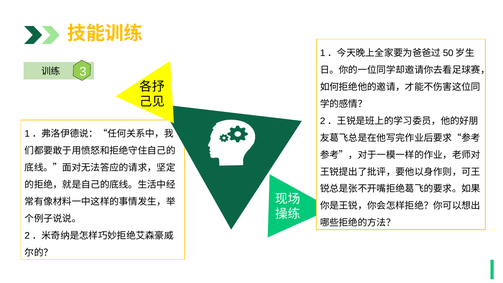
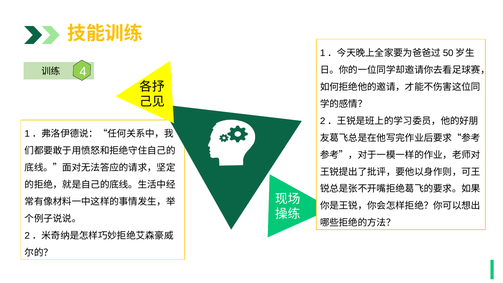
3: 3 -> 4 (83, 72)
